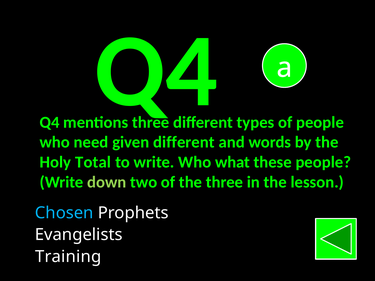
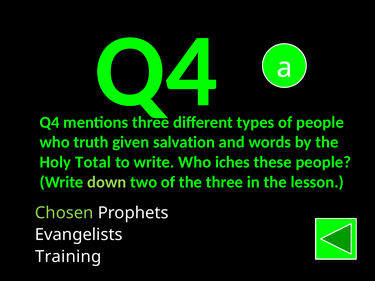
need: need -> truth (91, 142)
given different: different -> salvation (184, 142)
what: what -> iches (232, 162)
Chosen colour: light blue -> light green (64, 213)
